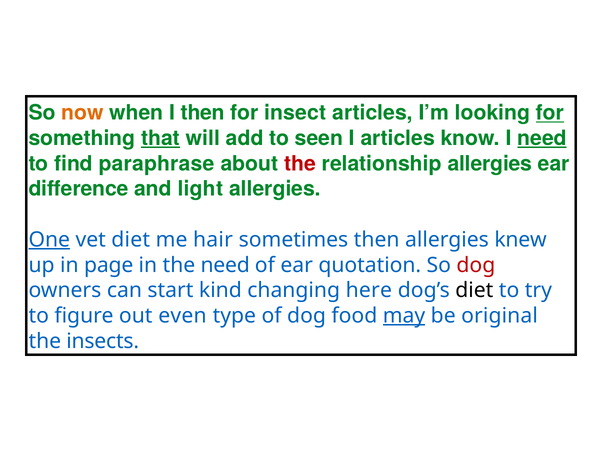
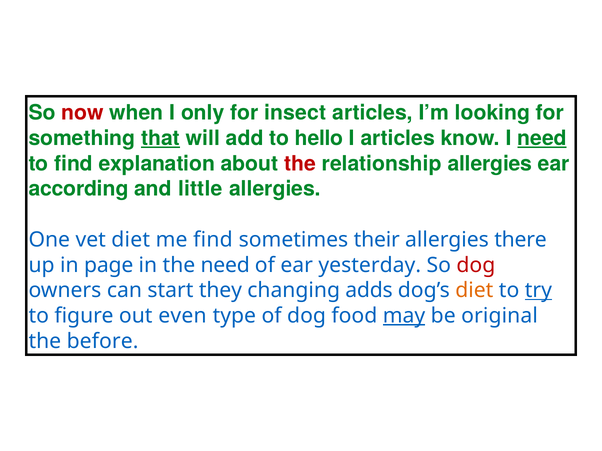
now colour: orange -> red (82, 113)
I then: then -> only (203, 113)
for underline: present -> none (550, 113)
seen: seen -> hello (319, 138)
paraphrase: paraphrase -> explanation (157, 164)
difference: difference -> according (78, 189)
light: light -> little (200, 189)
One underline: present -> none (49, 240)
me hair: hair -> find (213, 240)
sometimes then: then -> their (377, 240)
knew: knew -> there (521, 240)
quotation: quotation -> yesterday (370, 265)
kind: kind -> they (220, 291)
here: here -> adds (369, 291)
diet colour: black -> orange (474, 291)
try underline: none -> present (538, 291)
insects: insects -> before (103, 342)
